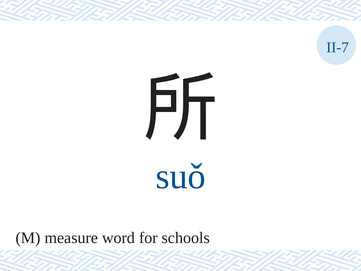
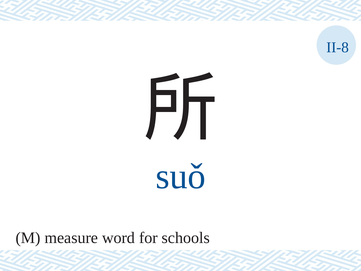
II-7: II-7 -> II-8 (338, 47)
